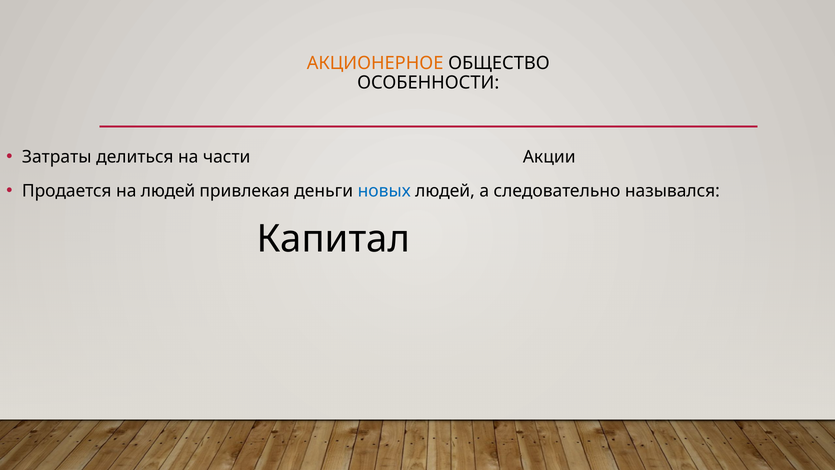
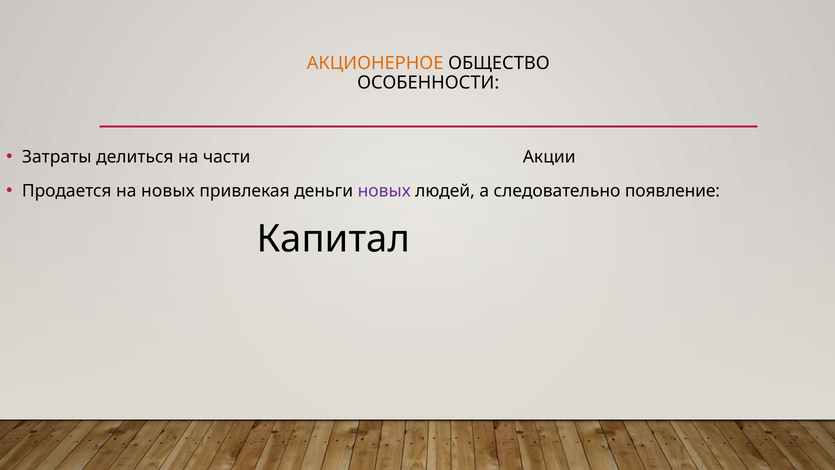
на людей: людей -> новых (168, 191)
новых colour: blue -> purple (384, 191)
назывался: назывался -> появление (672, 191)
